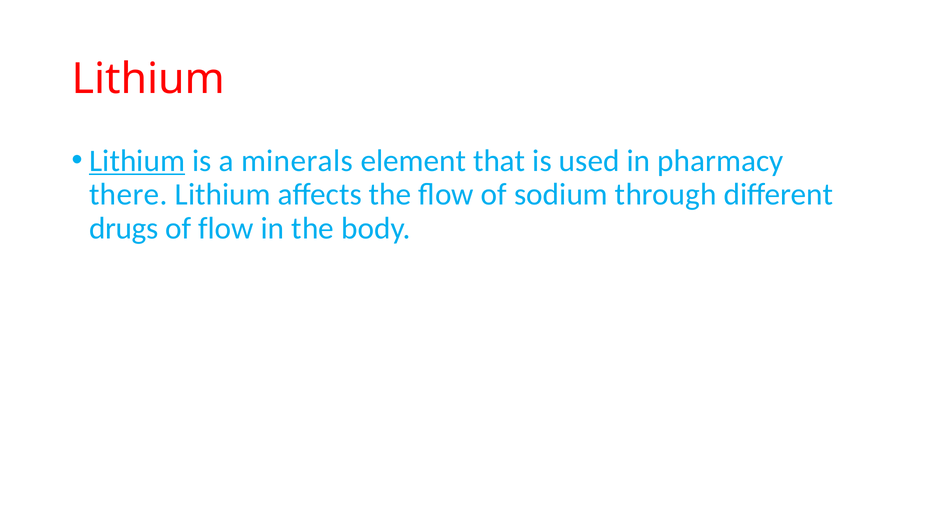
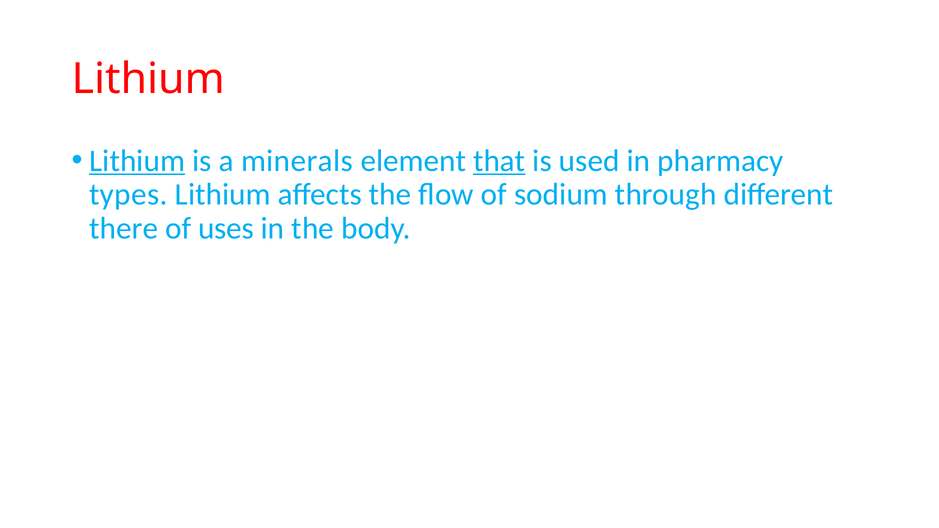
that underline: none -> present (499, 161)
there: there -> types (128, 195)
drugs: drugs -> there (124, 229)
of flow: flow -> uses (226, 229)
